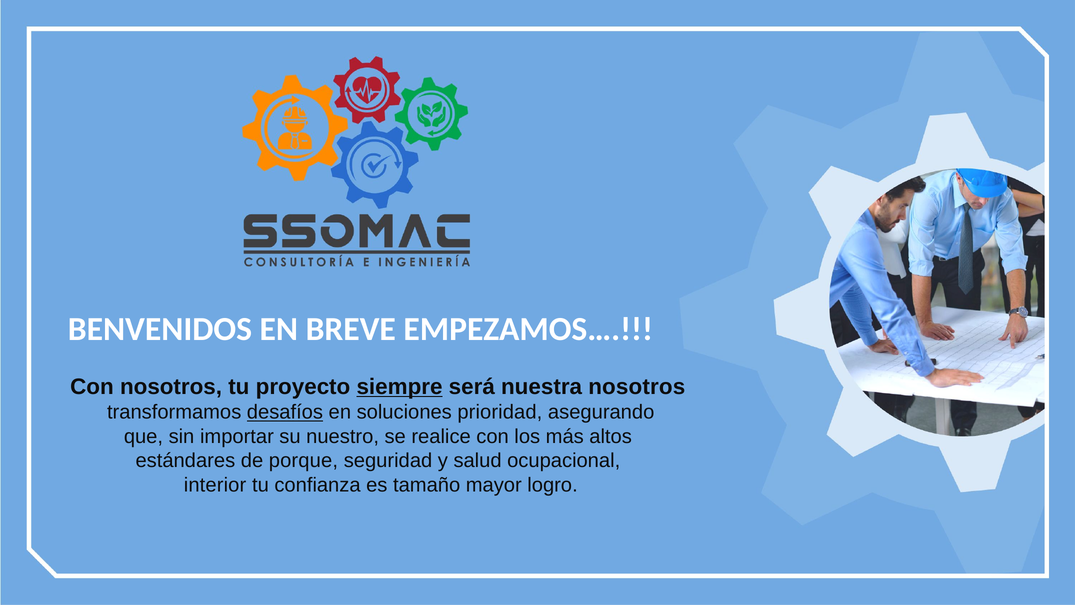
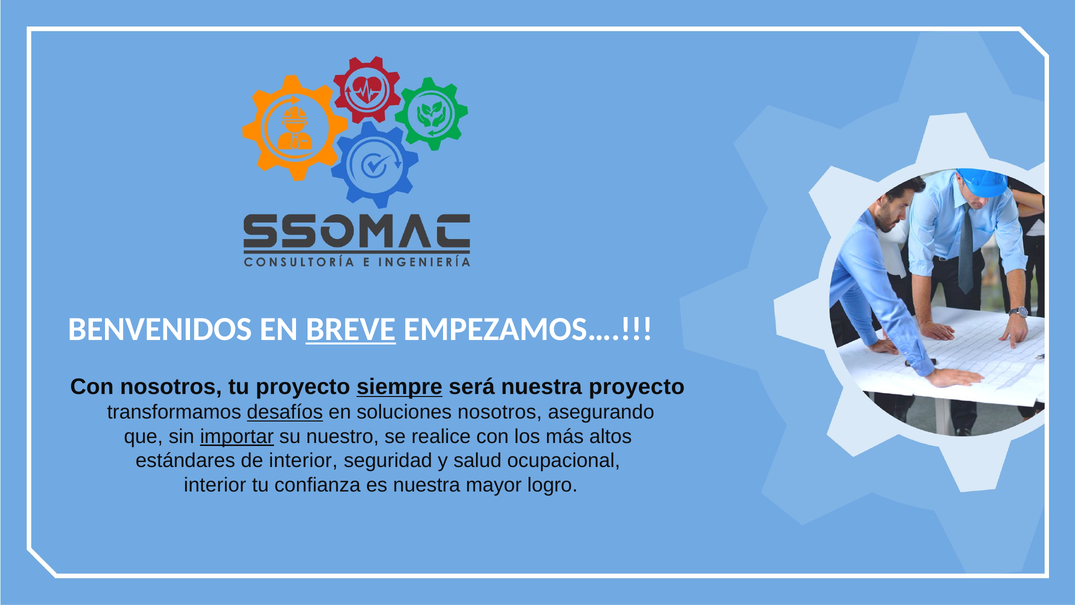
BREVE underline: none -> present (351, 329)
nuestra nosotros: nosotros -> proyecto (637, 387)
soluciones prioridad: prioridad -> nosotros (500, 412)
importar underline: none -> present (237, 436)
de porque: porque -> interior (303, 460)
es tamaño: tamaño -> nuestra (427, 485)
